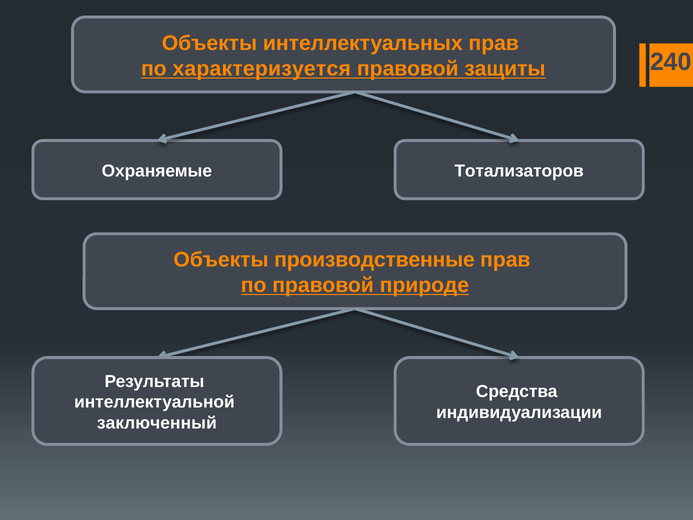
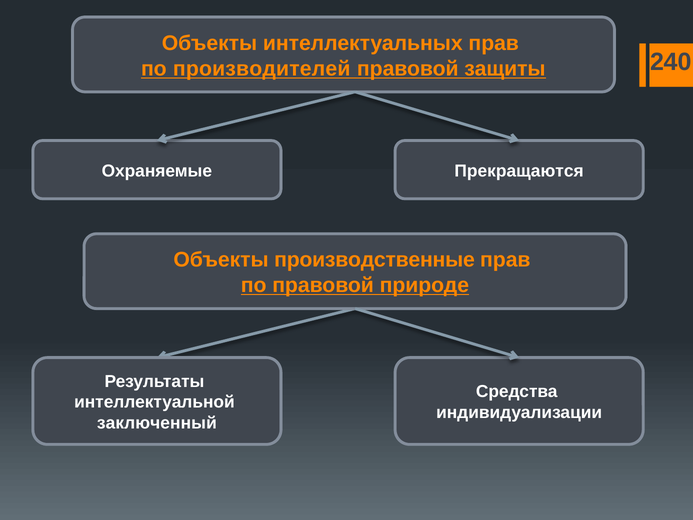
характеризуется: характеризуется -> производителей (262, 69)
Тотализаторов: Тотализаторов -> Прекращаются (519, 171)
